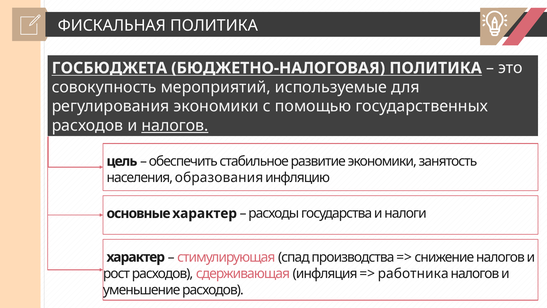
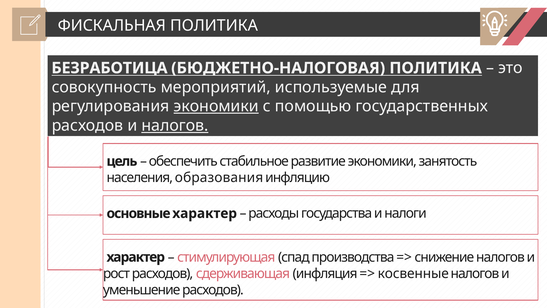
ГОСБЮДЖЕТА: ГОСБЮДЖЕТА -> БЕЗРАБОТИЦА (109, 68)
экономики underline: none -> present (216, 106)
работника: работника -> косвенные (413, 273)
